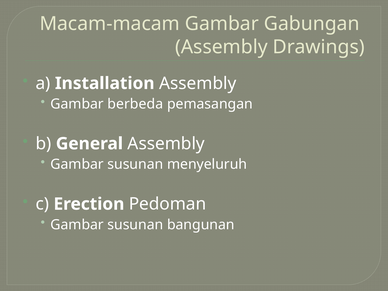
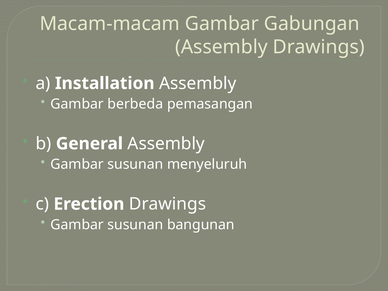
Erection Pedoman: Pedoman -> Drawings (167, 204)
